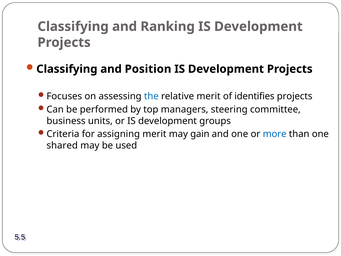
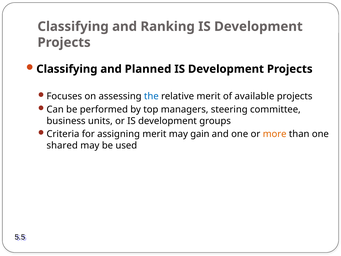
Position: Position -> Planned (148, 69)
identifies: identifies -> available (254, 96)
more colour: blue -> orange (275, 134)
